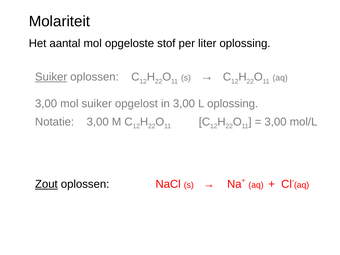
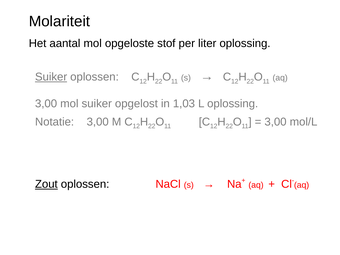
in 3,00: 3,00 -> 1,03 (184, 104)
